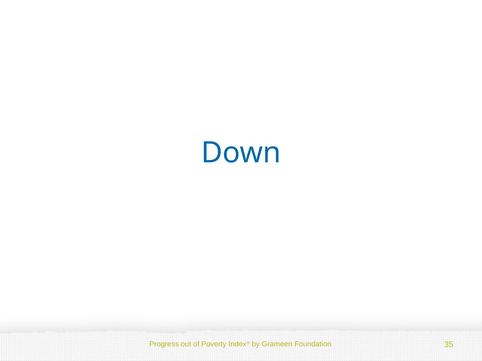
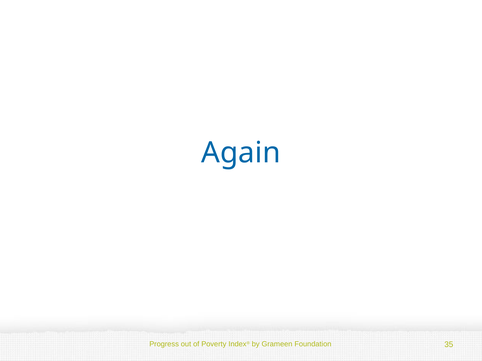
Down: Down -> Again (241, 153)
